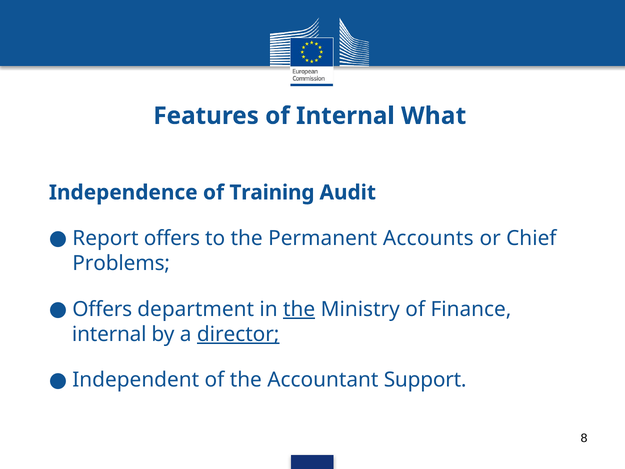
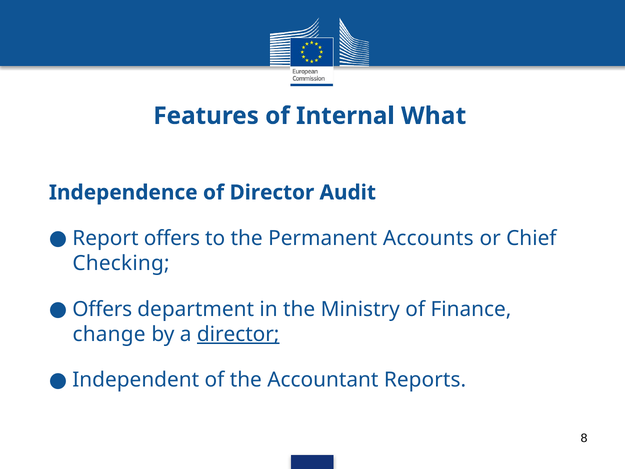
of Training: Training -> Director (272, 192)
Problems: Problems -> Checking (121, 263)
the underline: present -> none (299, 309)
internal: internal -> change (109, 334)
Support: Support -> Reports (425, 380)
